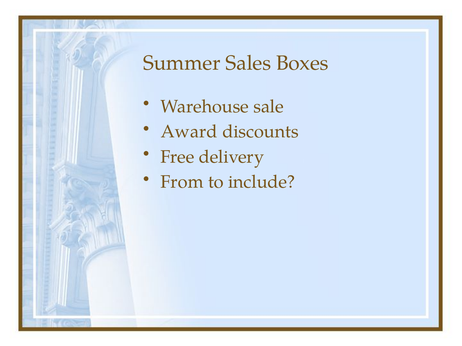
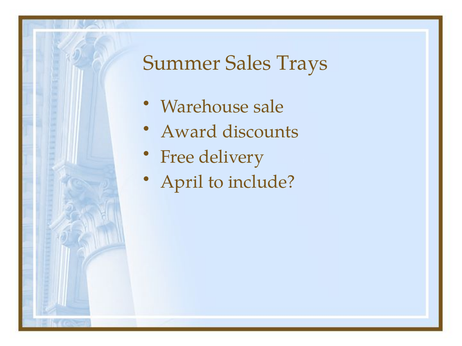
Boxes: Boxes -> Trays (302, 63)
From: From -> April (182, 182)
